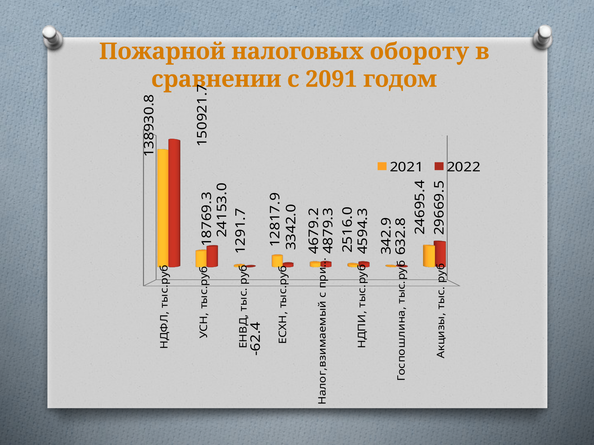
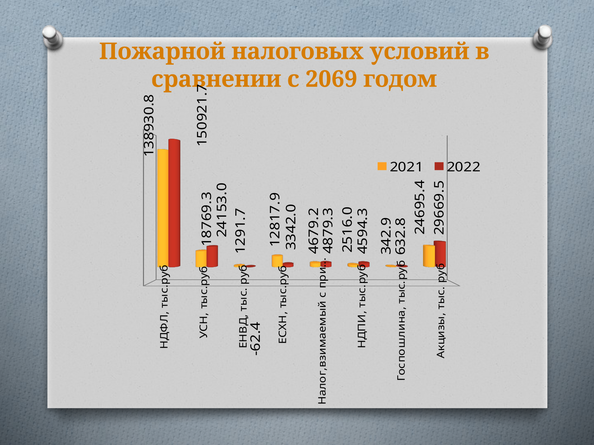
обороту: обороту -> условий (420, 52)
2091: 2091 -> 2069 (331, 79)
